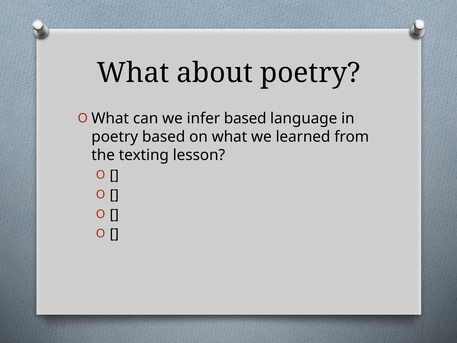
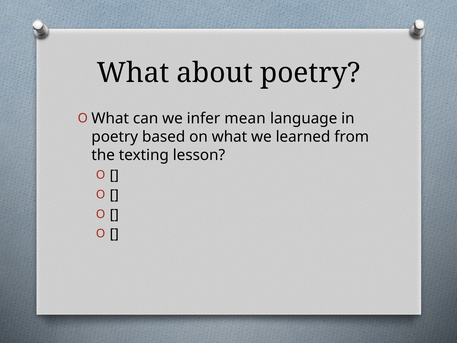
infer based: based -> mean (245, 118)
